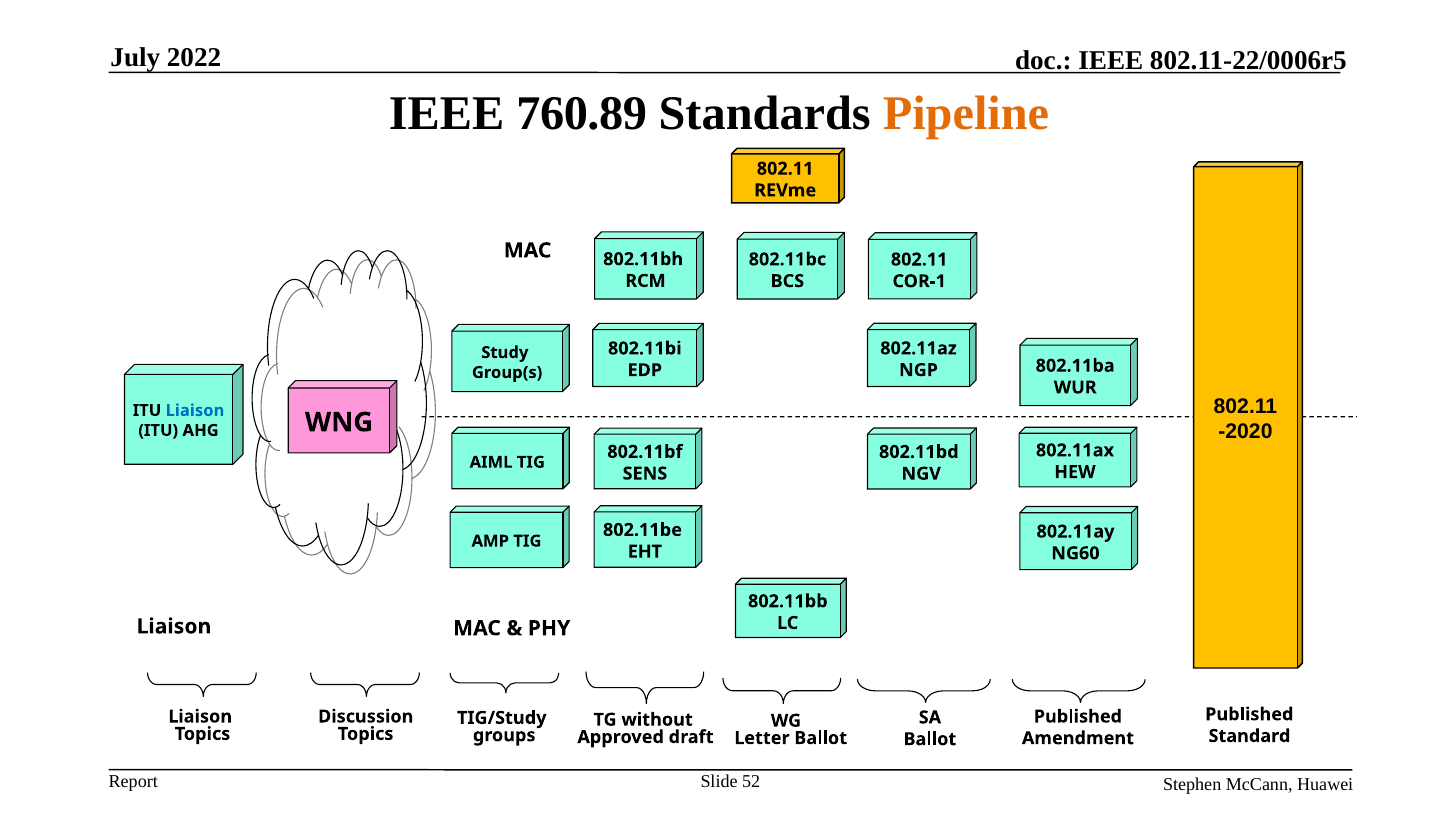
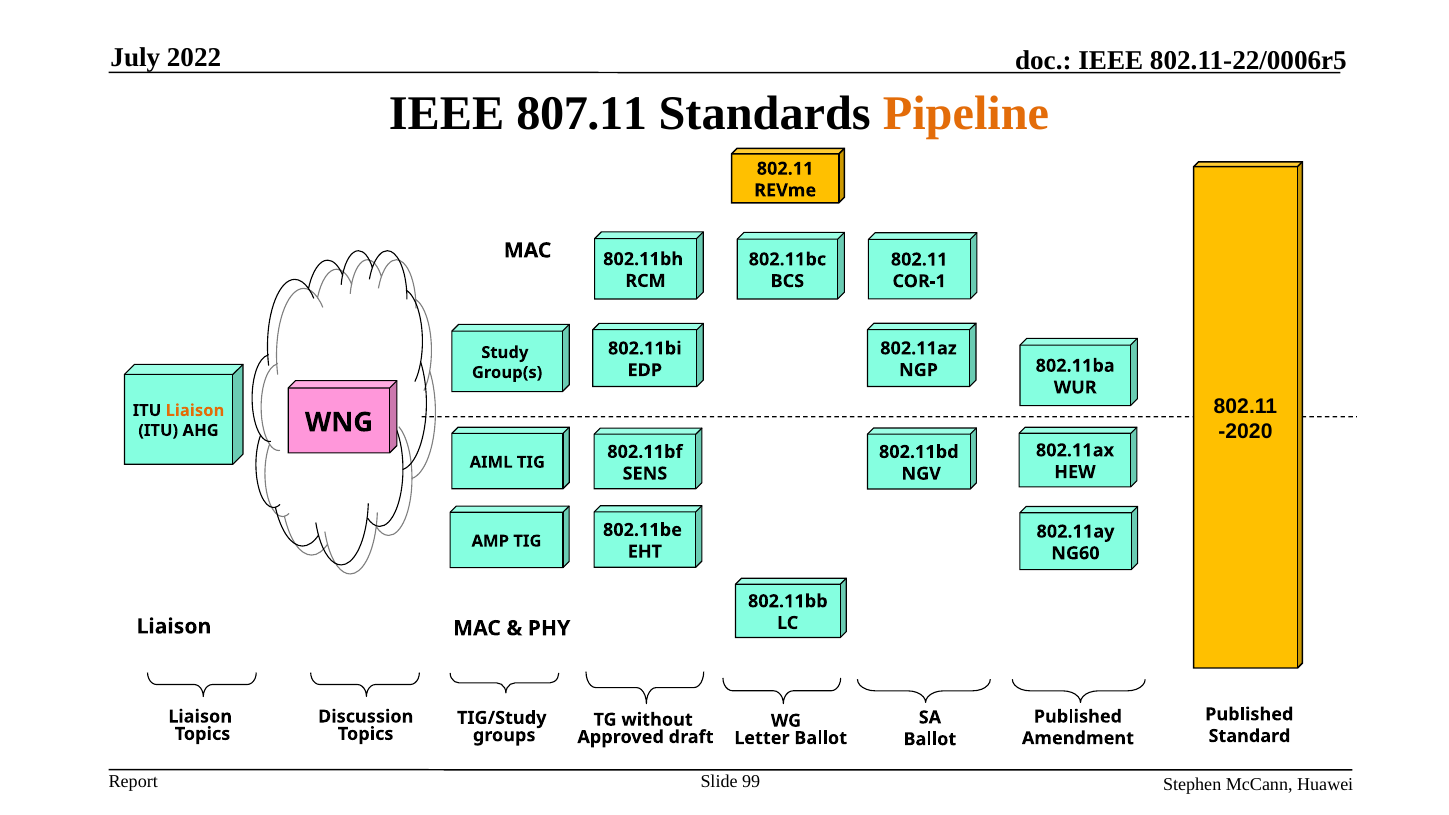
760.89: 760.89 -> 807.11 (582, 113)
Liaison colour: blue -> orange (195, 411)
52: 52 -> 99 (751, 782)
